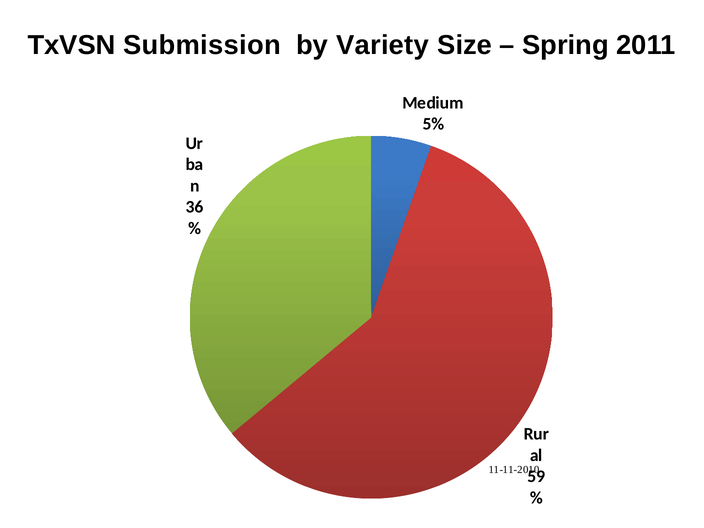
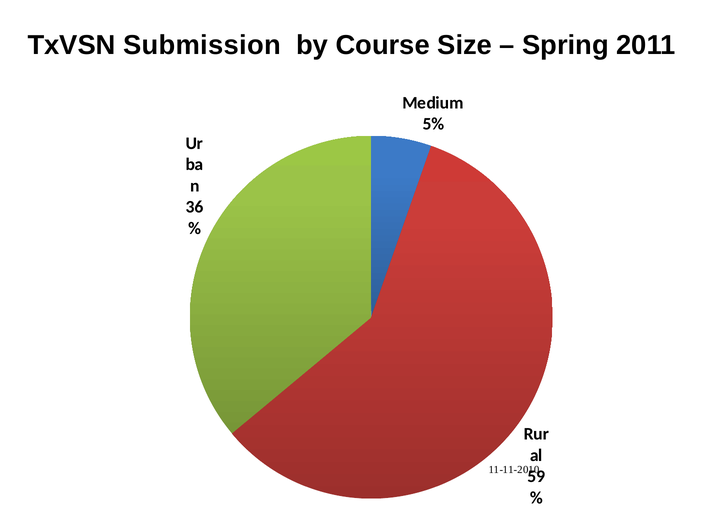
Variety: Variety -> Course (383, 45)
